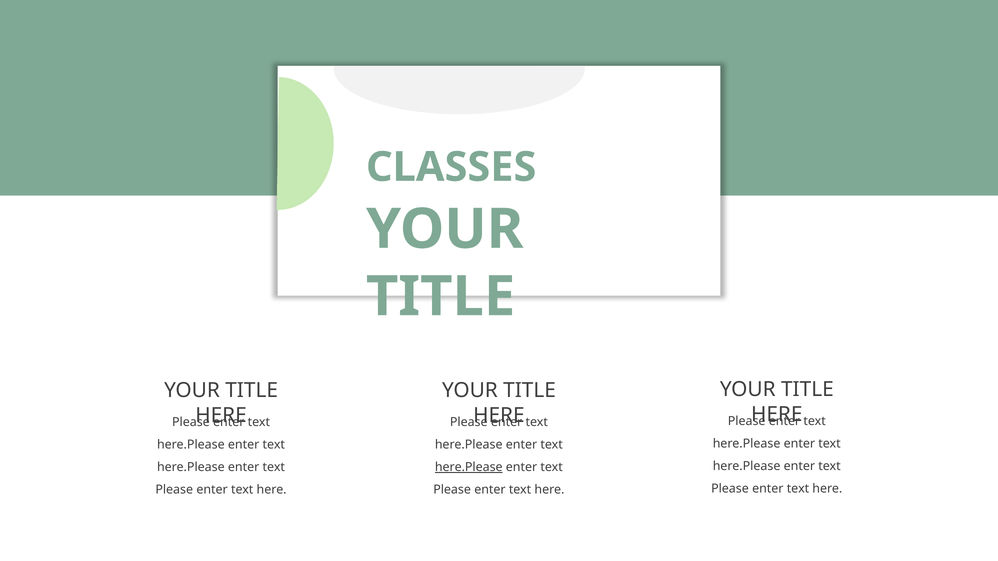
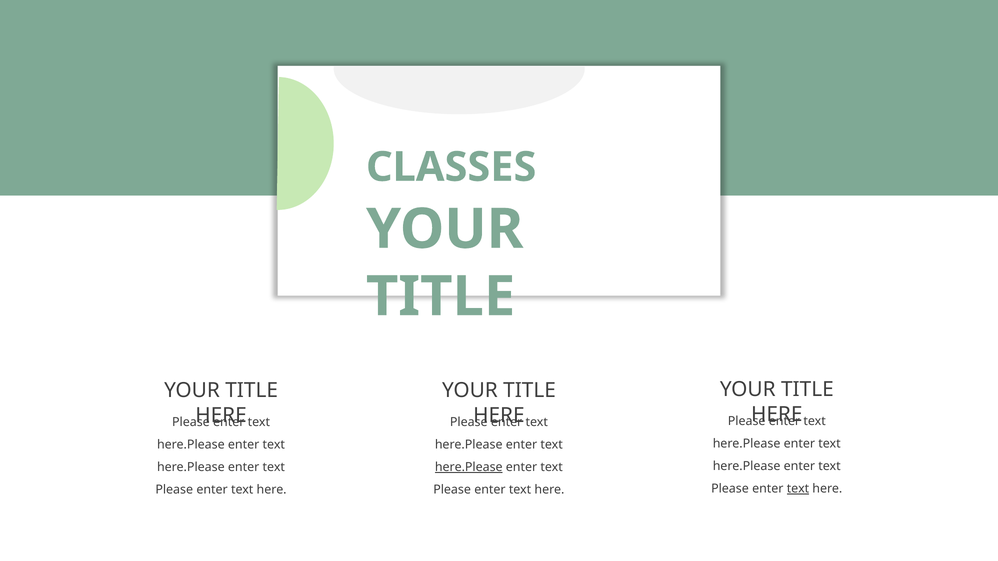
text underline: none -> present (798, 489)
